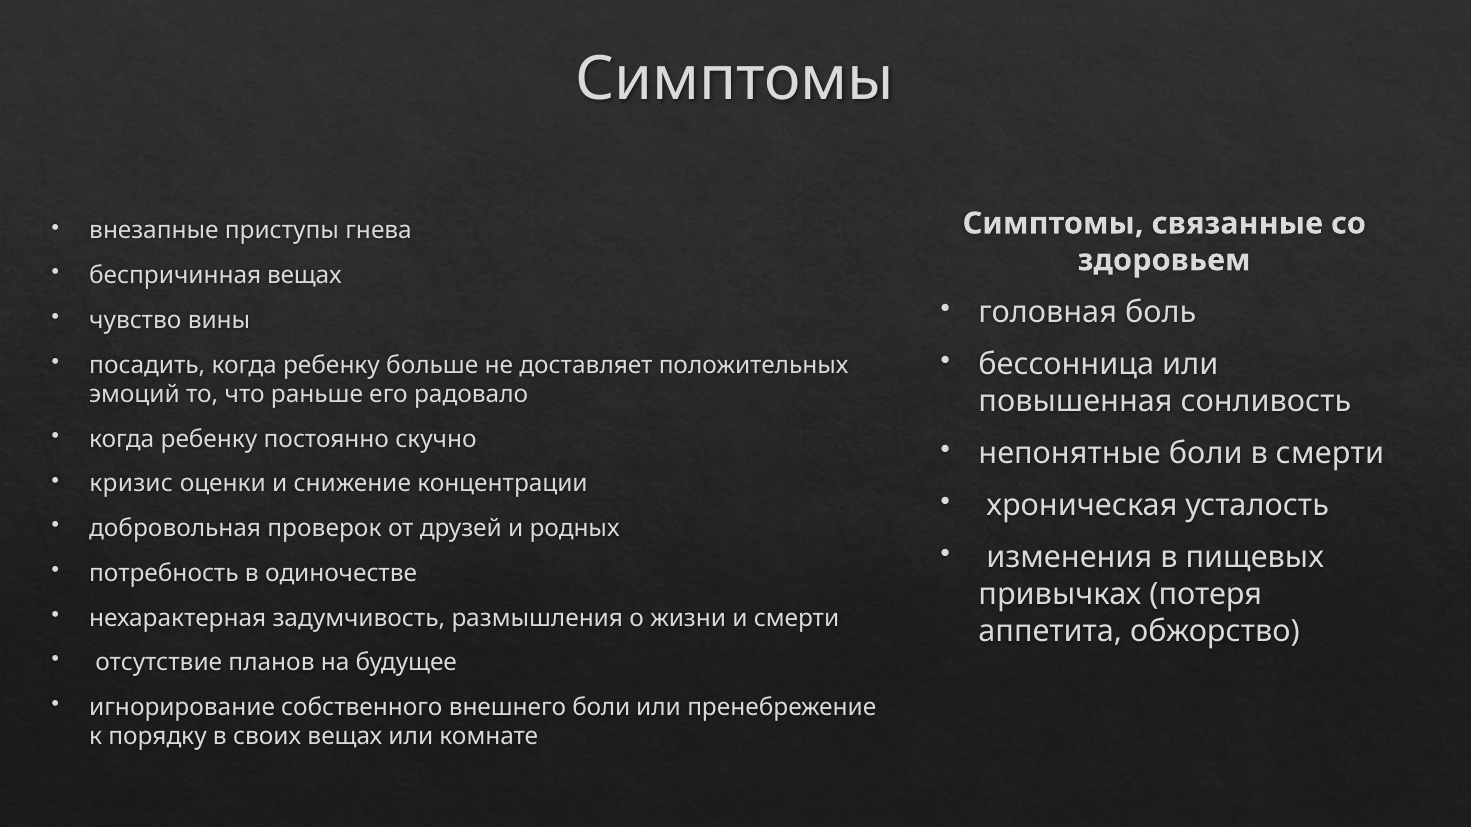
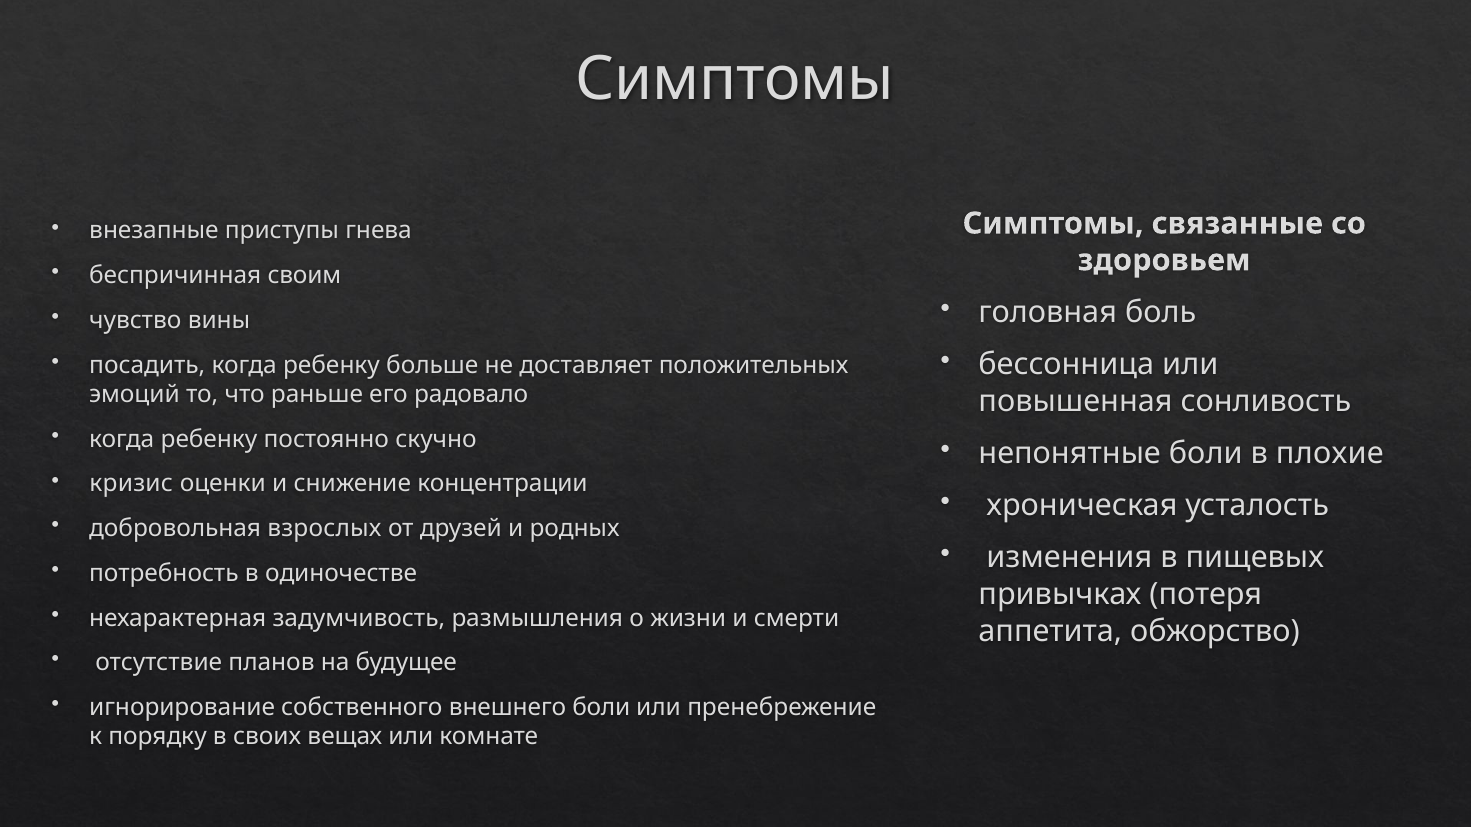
беспричинная вещах: вещах -> своим (304, 276)
в смерти: смерти -> плохие (1330, 454)
проверок: проверок -> взрослых (324, 529)
